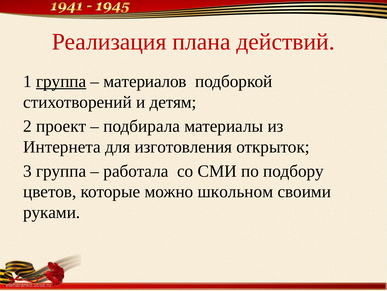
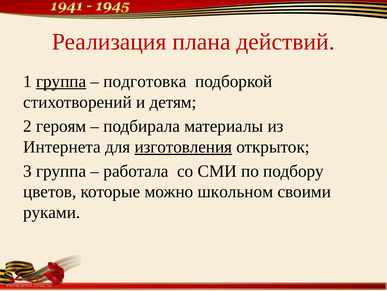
материалов: материалов -> подготовка (145, 81)
проект: проект -> героям (61, 126)
изготовления underline: none -> present (183, 147)
